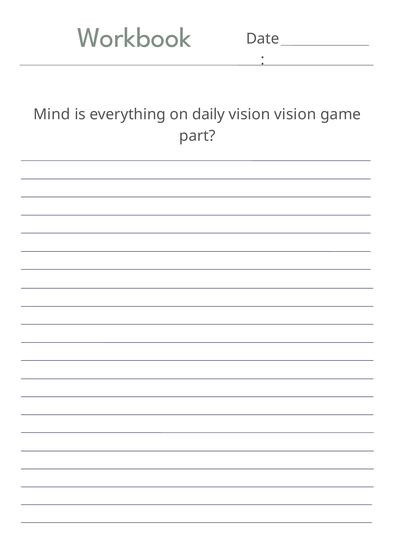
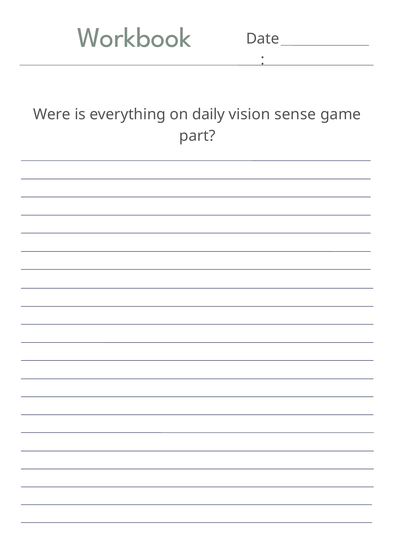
Mind: Mind -> Were (52, 115)
vision vision: vision -> sense (295, 115)
